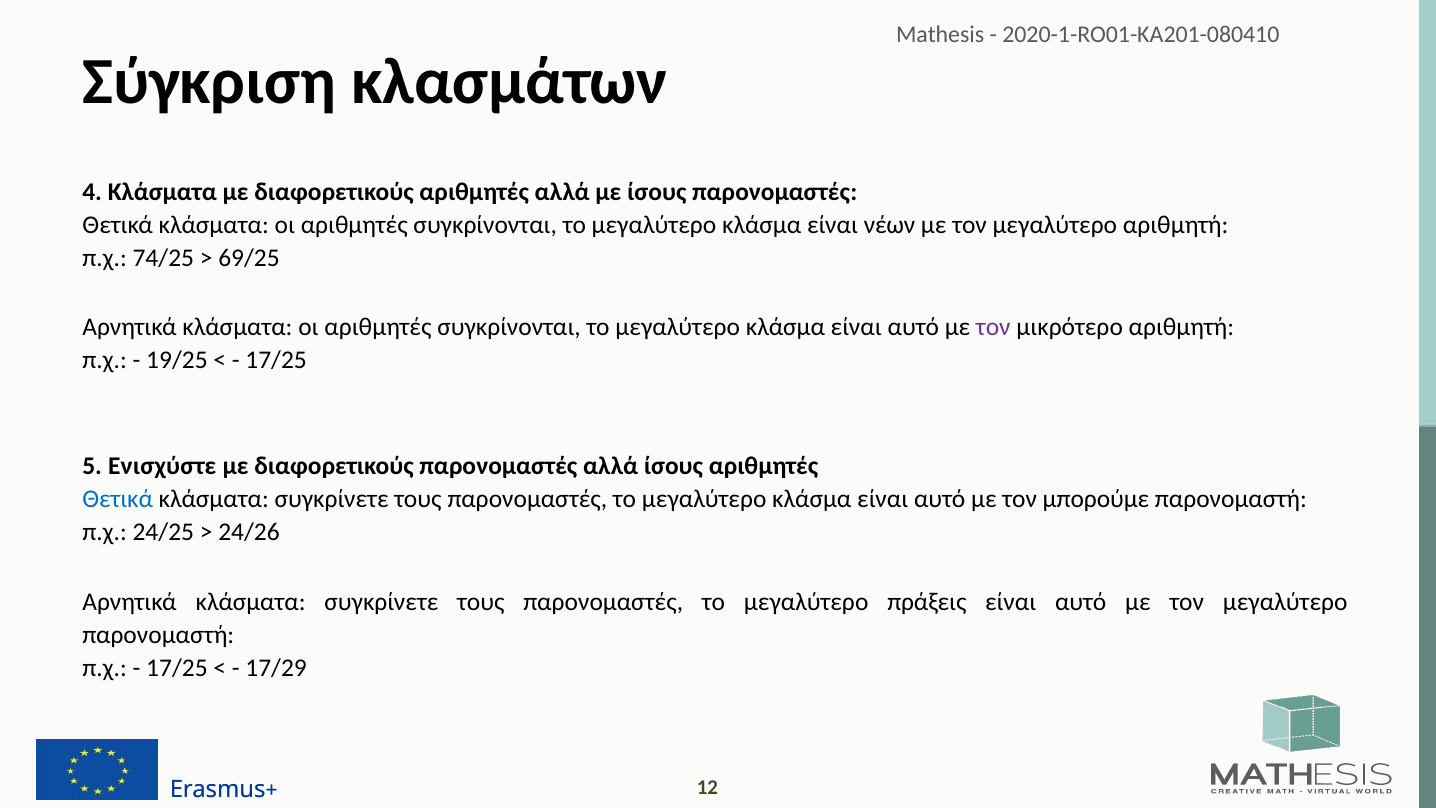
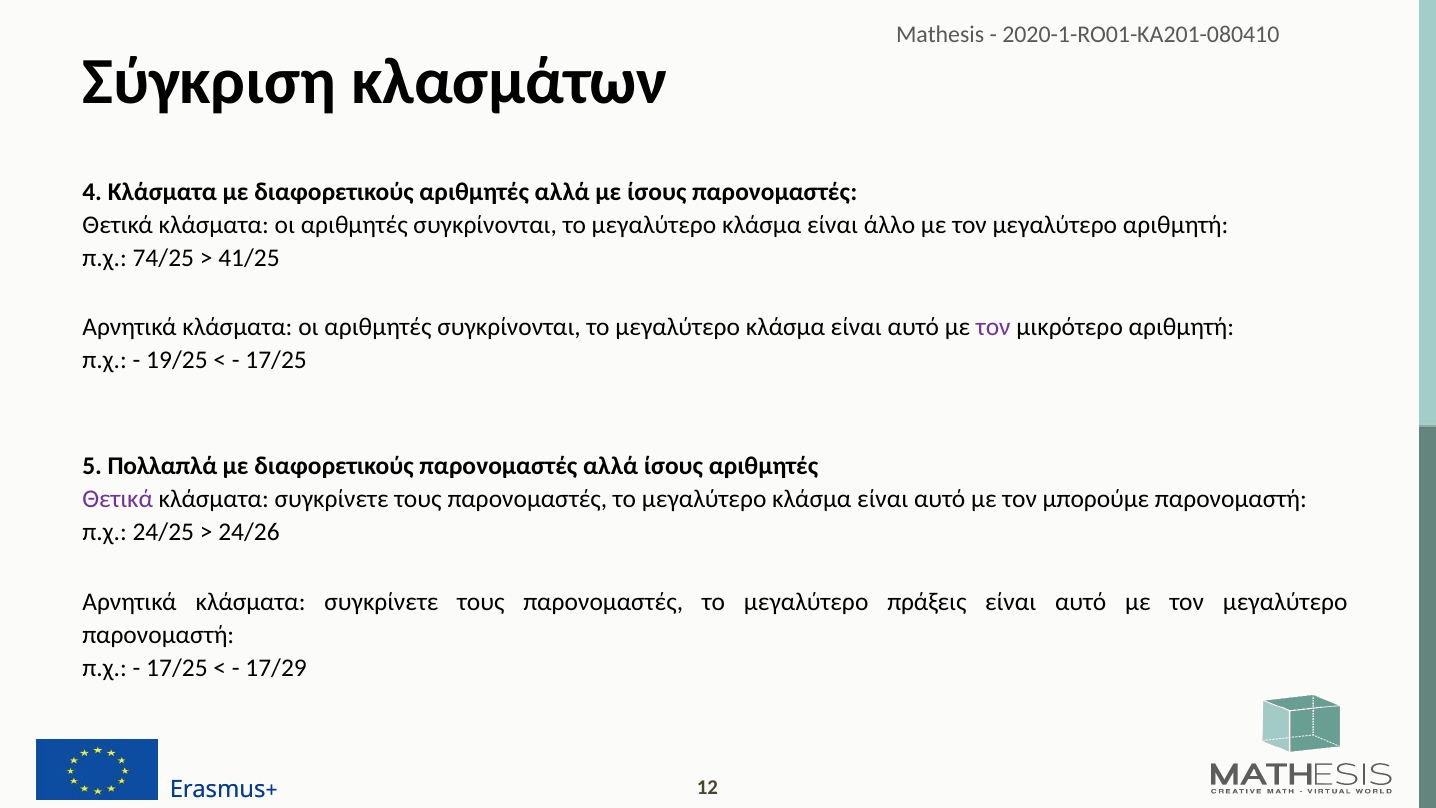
νέων: νέων -> άλλο (890, 225)
69/25: 69/25 -> 41/25 (249, 258)
Ενισχύστε: Ενισχύστε -> Πολλαπλά (162, 466)
Θετικά colour: blue -> purple (118, 499)
